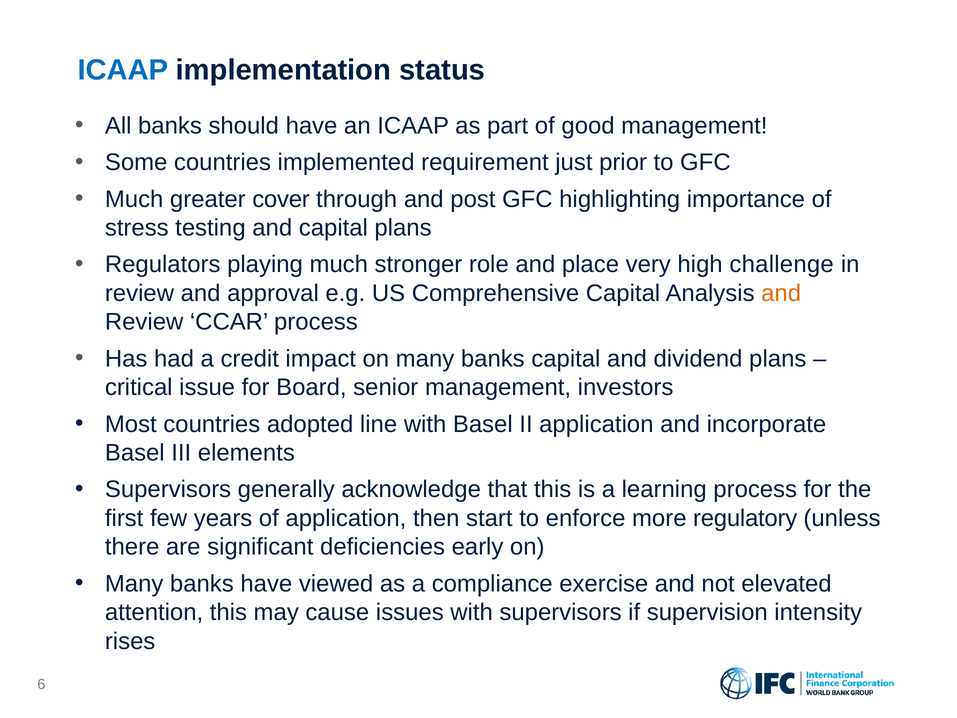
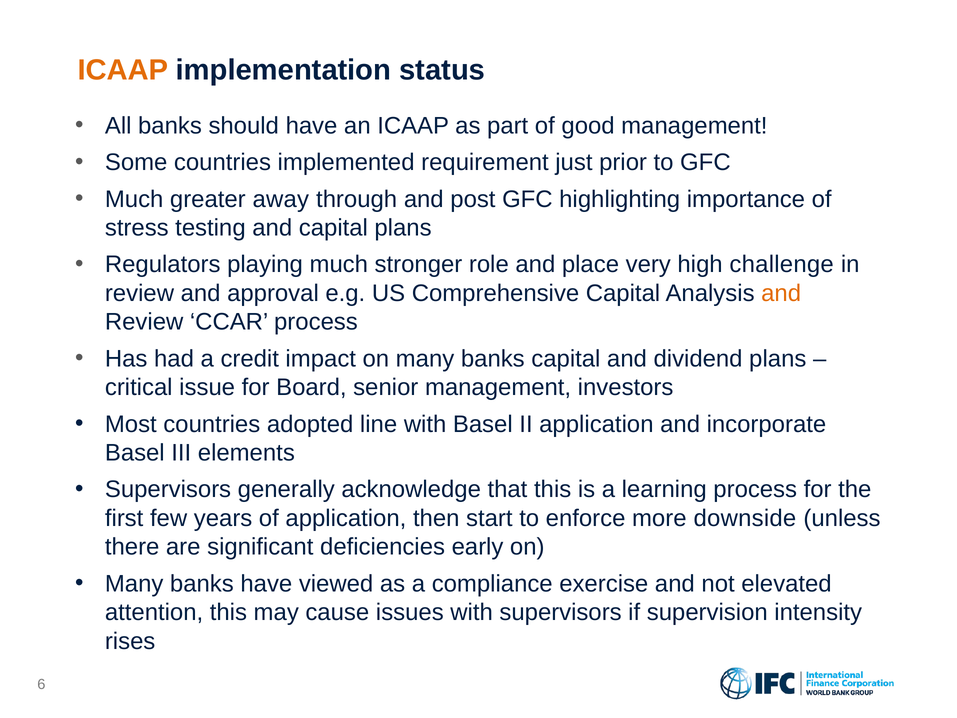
ICAAP colour: blue -> orange (123, 70)
cover: cover -> away (281, 199)
regulatory: regulatory -> downside (745, 518)
